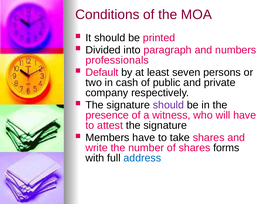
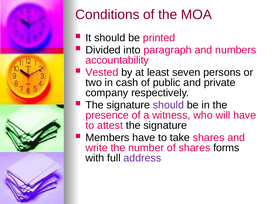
professionals: professionals -> accountability (117, 60)
Default: Default -> Vested (102, 72)
address colour: blue -> purple (142, 158)
